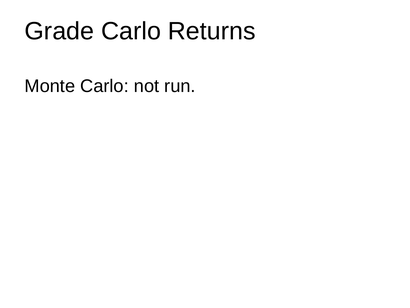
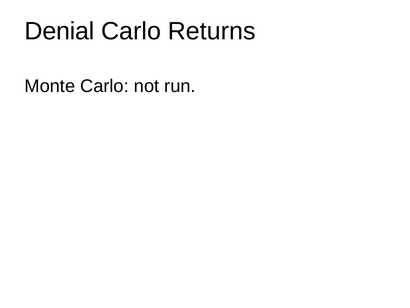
Grade: Grade -> Denial (59, 31)
